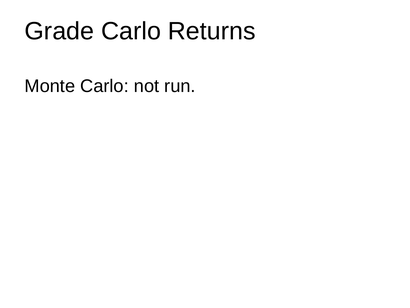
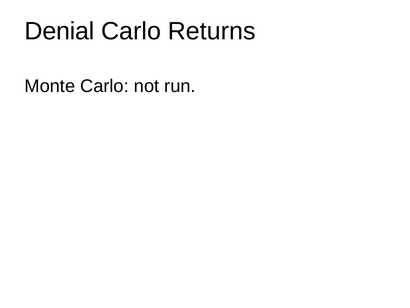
Grade: Grade -> Denial (59, 31)
